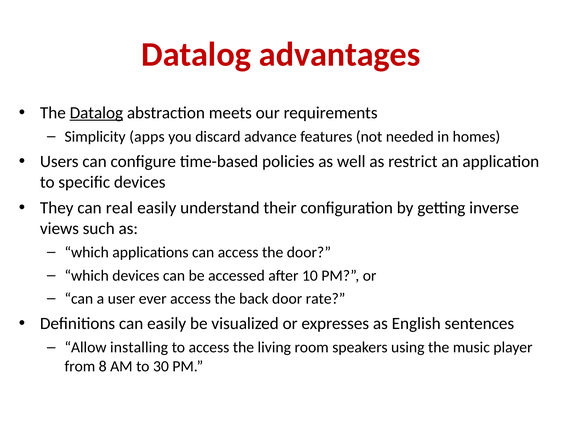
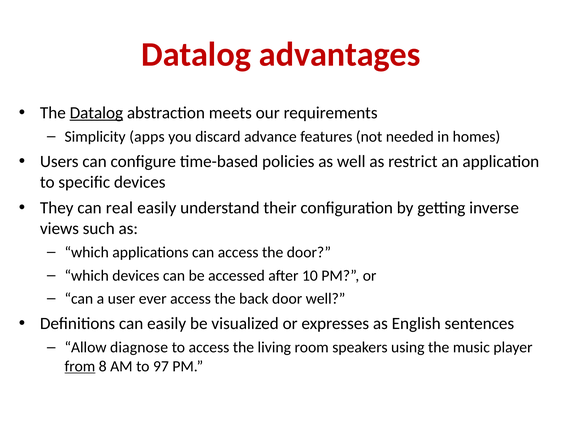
door rate: rate -> well (326, 298)
installing: installing -> diagnose (139, 347)
from underline: none -> present (80, 366)
30: 30 -> 97 (161, 366)
